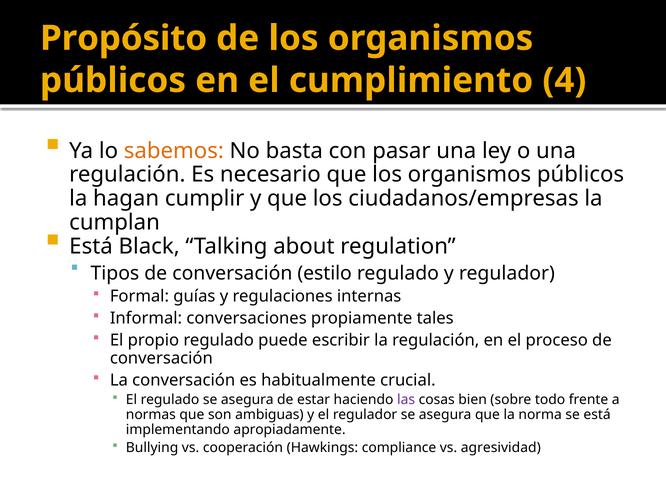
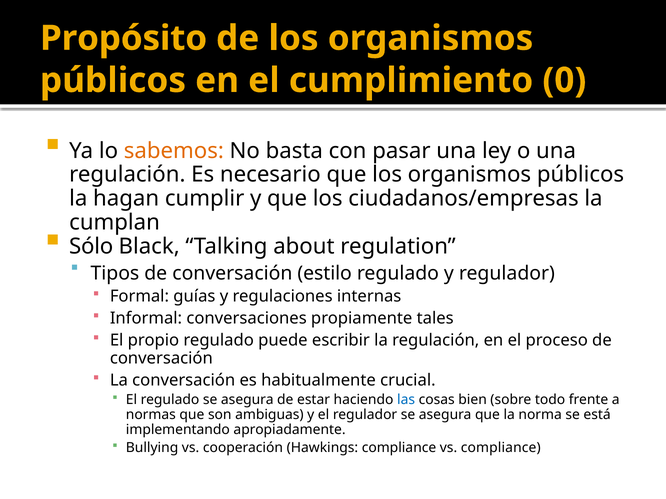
4: 4 -> 0 (564, 80)
Está: Está -> Sólo (91, 247)
las colour: purple -> blue (406, 400)
vs agresividad: agresividad -> compliance (501, 448)
